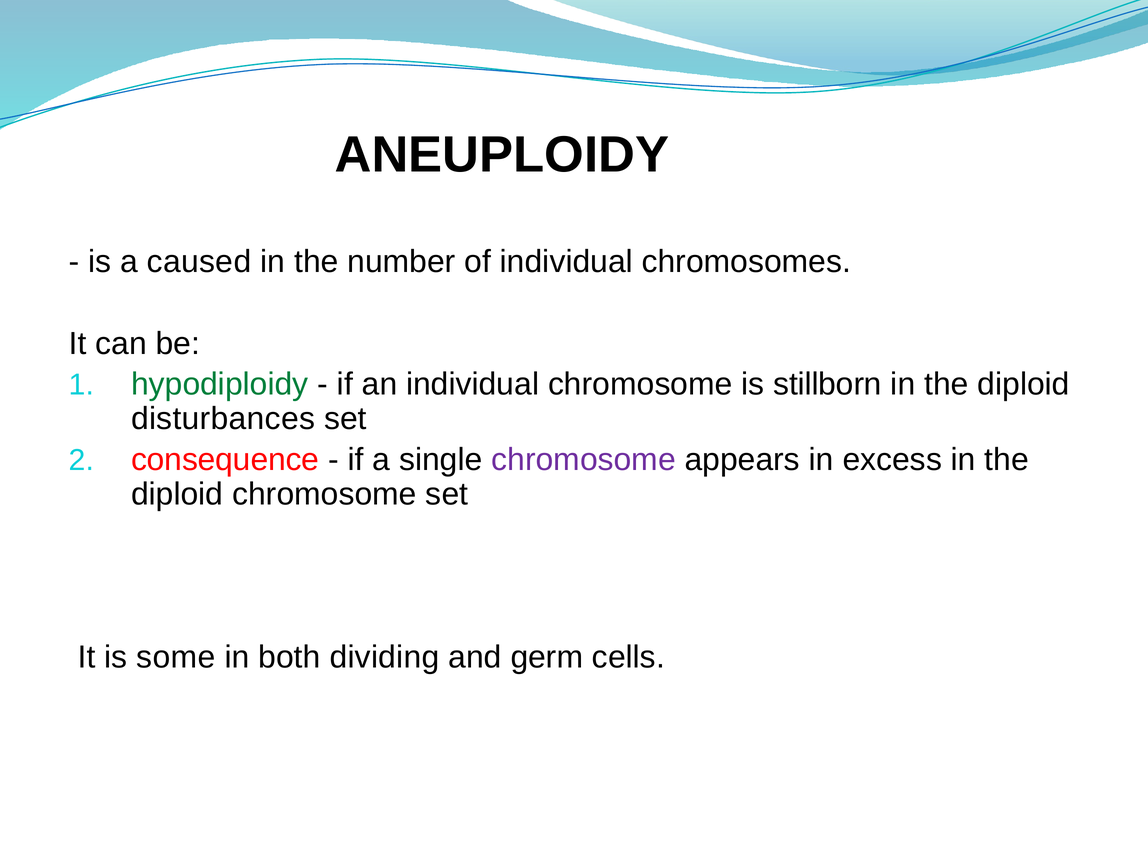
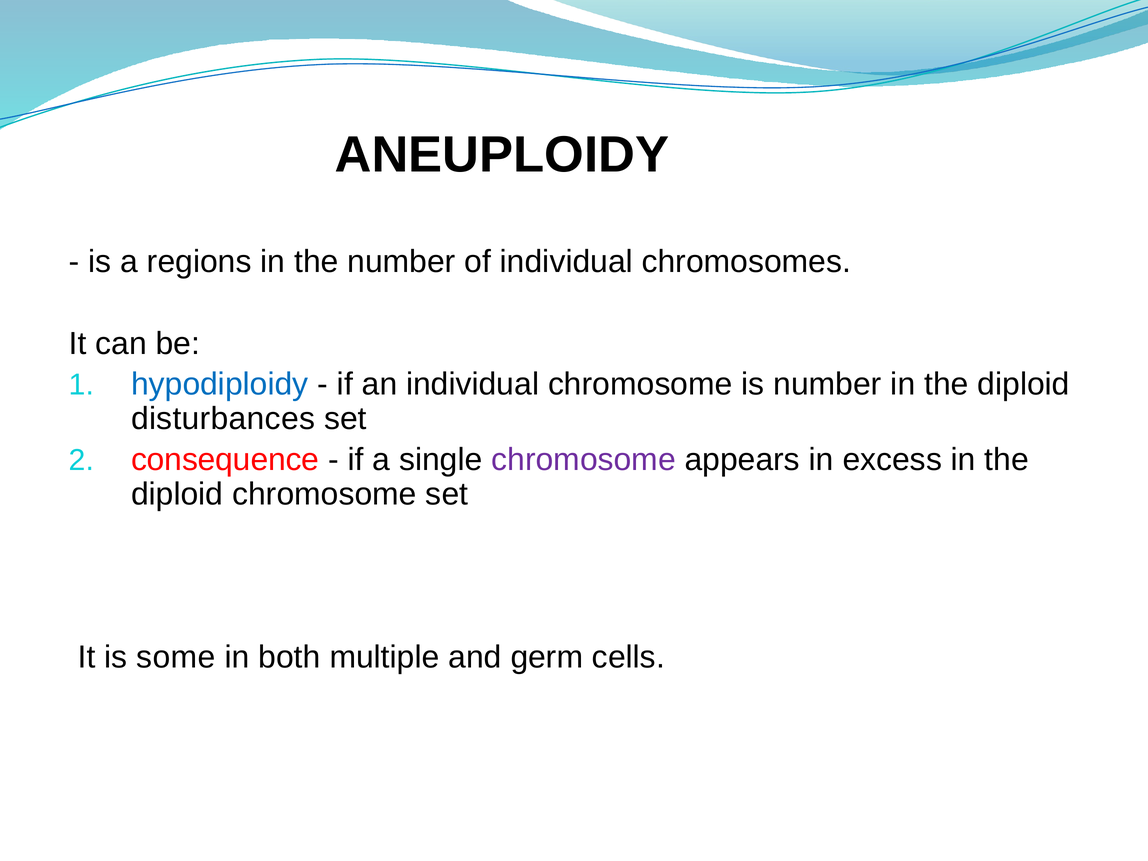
caused: caused -> regions (199, 262)
hypodiploidy colour: green -> blue (220, 384)
is stillborn: stillborn -> number (827, 384)
dividing: dividing -> multiple (385, 657)
